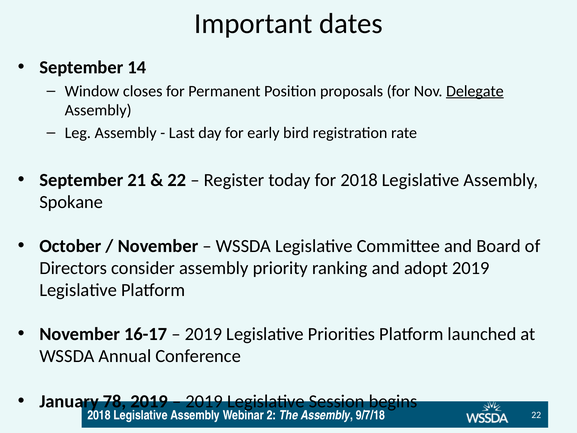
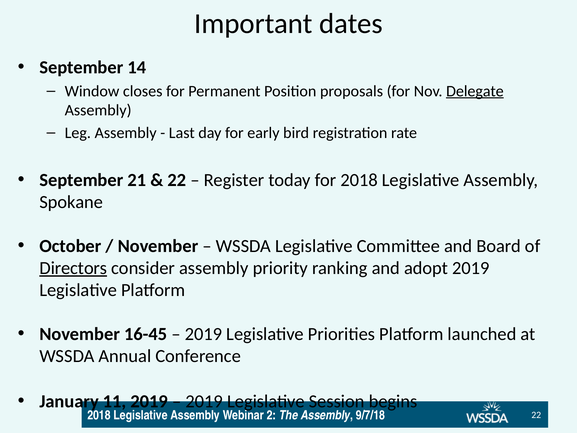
Directors underline: none -> present (73, 268)
16-17: 16-17 -> 16-45 (146, 334)
78: 78 -> 11 (115, 401)
